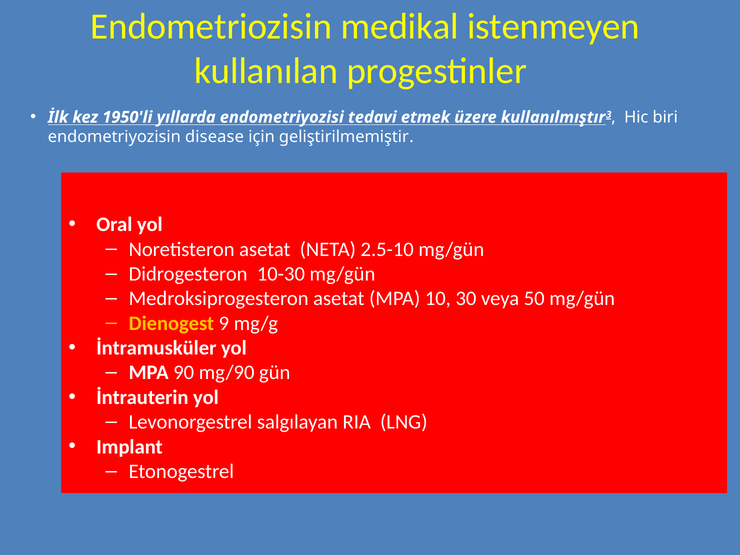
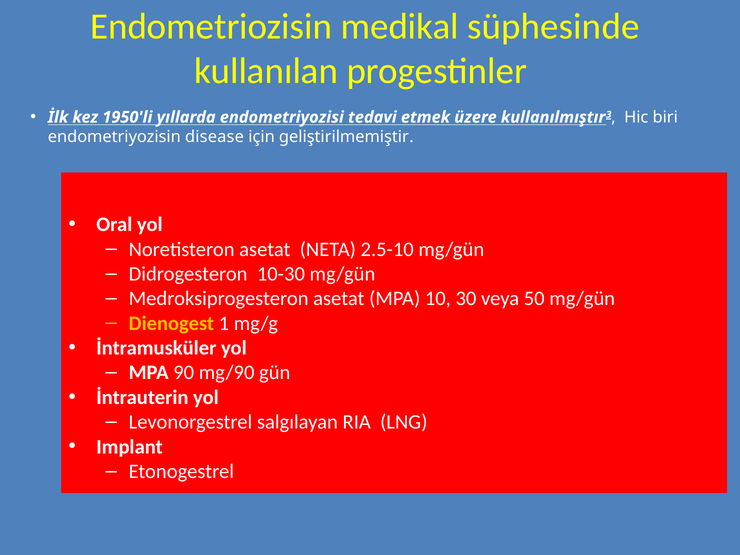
istenmeyen: istenmeyen -> süphesinde (553, 27)
9: 9 -> 1 (224, 323)
